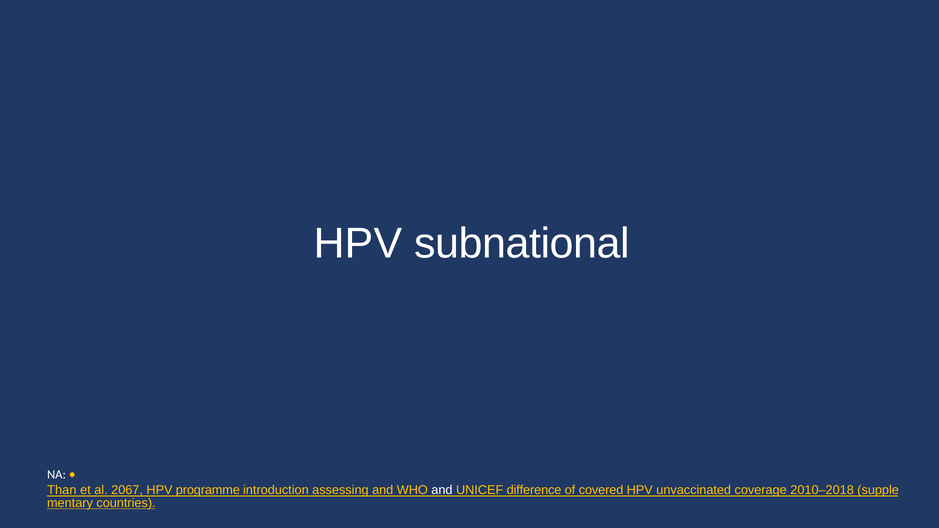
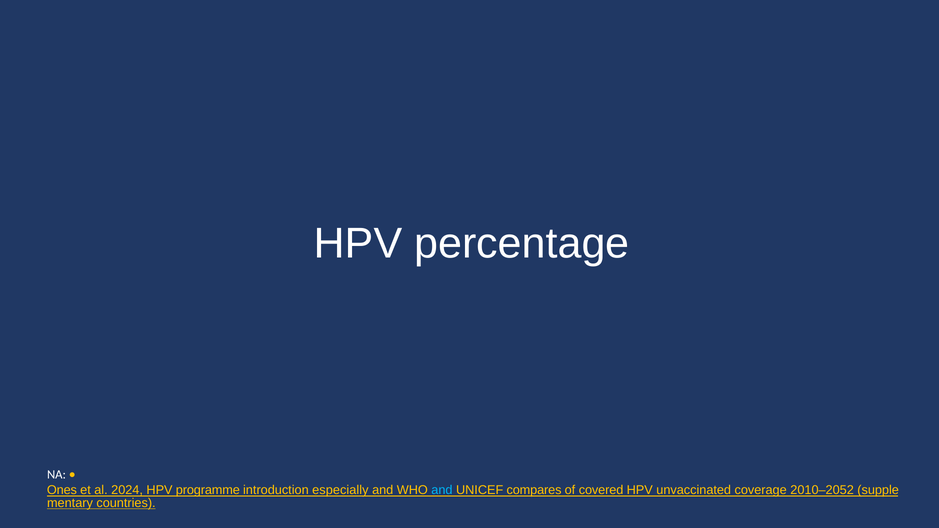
subnational: subnational -> percentage (522, 244)
Than: Than -> Ones (62, 490)
2067: 2067 -> 2024 (127, 490)
assessing: assessing -> especially (340, 490)
and colour: white -> light blue (442, 490)
difference: difference -> compares (534, 490)
2010–2018: 2010–2018 -> 2010–2052 (822, 490)
